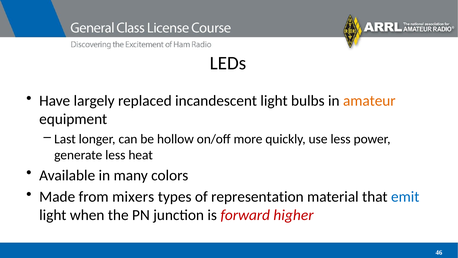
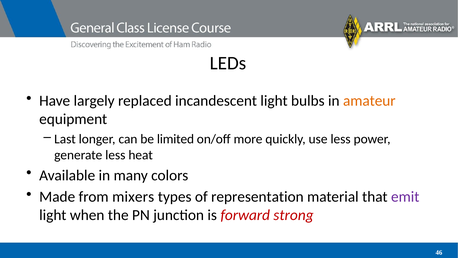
hollow: hollow -> limited (176, 139)
emit colour: blue -> purple (405, 197)
higher: higher -> strong (294, 215)
